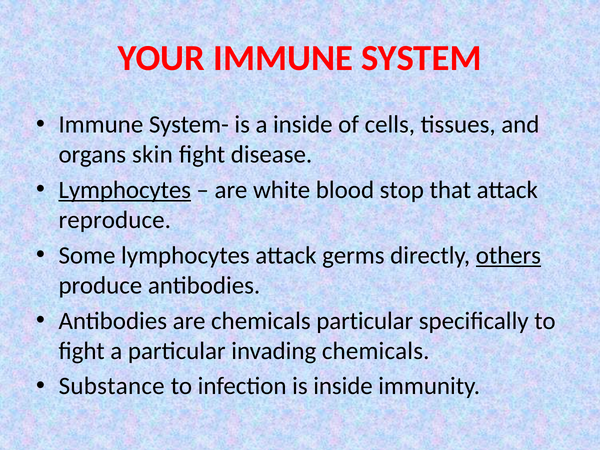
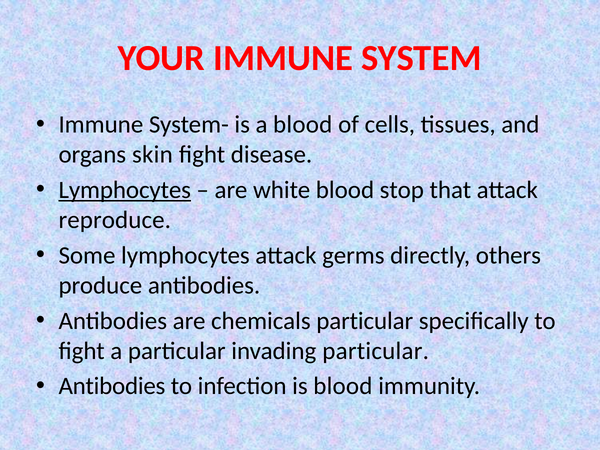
a inside: inside -> blood (303, 125)
others underline: present -> none (508, 255)
invading chemicals: chemicals -> particular (376, 351)
Substance: Substance -> Antibodies (112, 386)
is inside: inside -> blood (343, 386)
